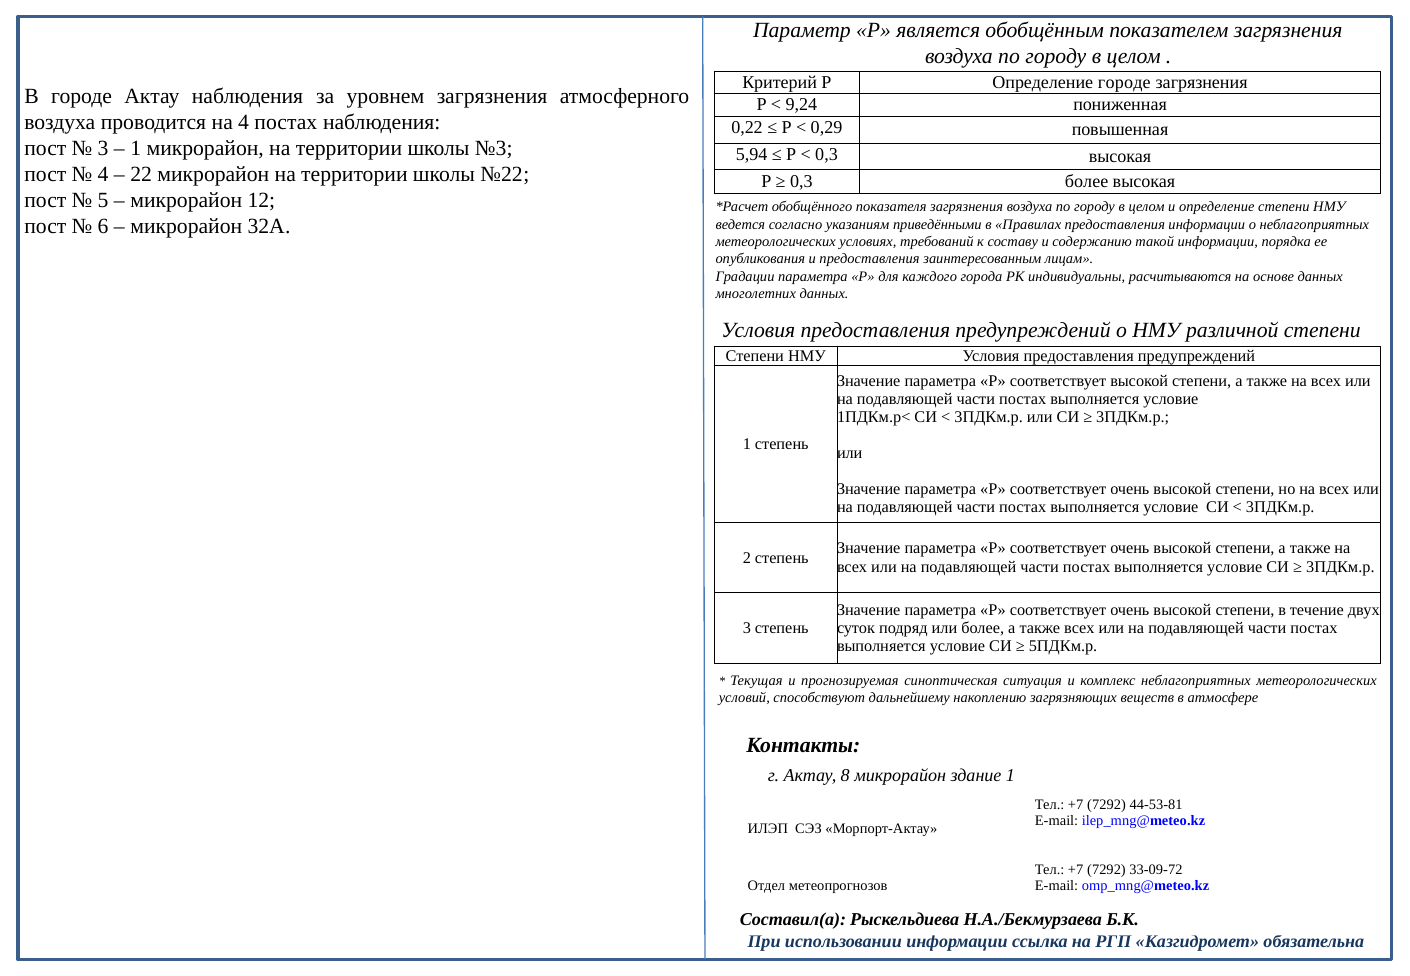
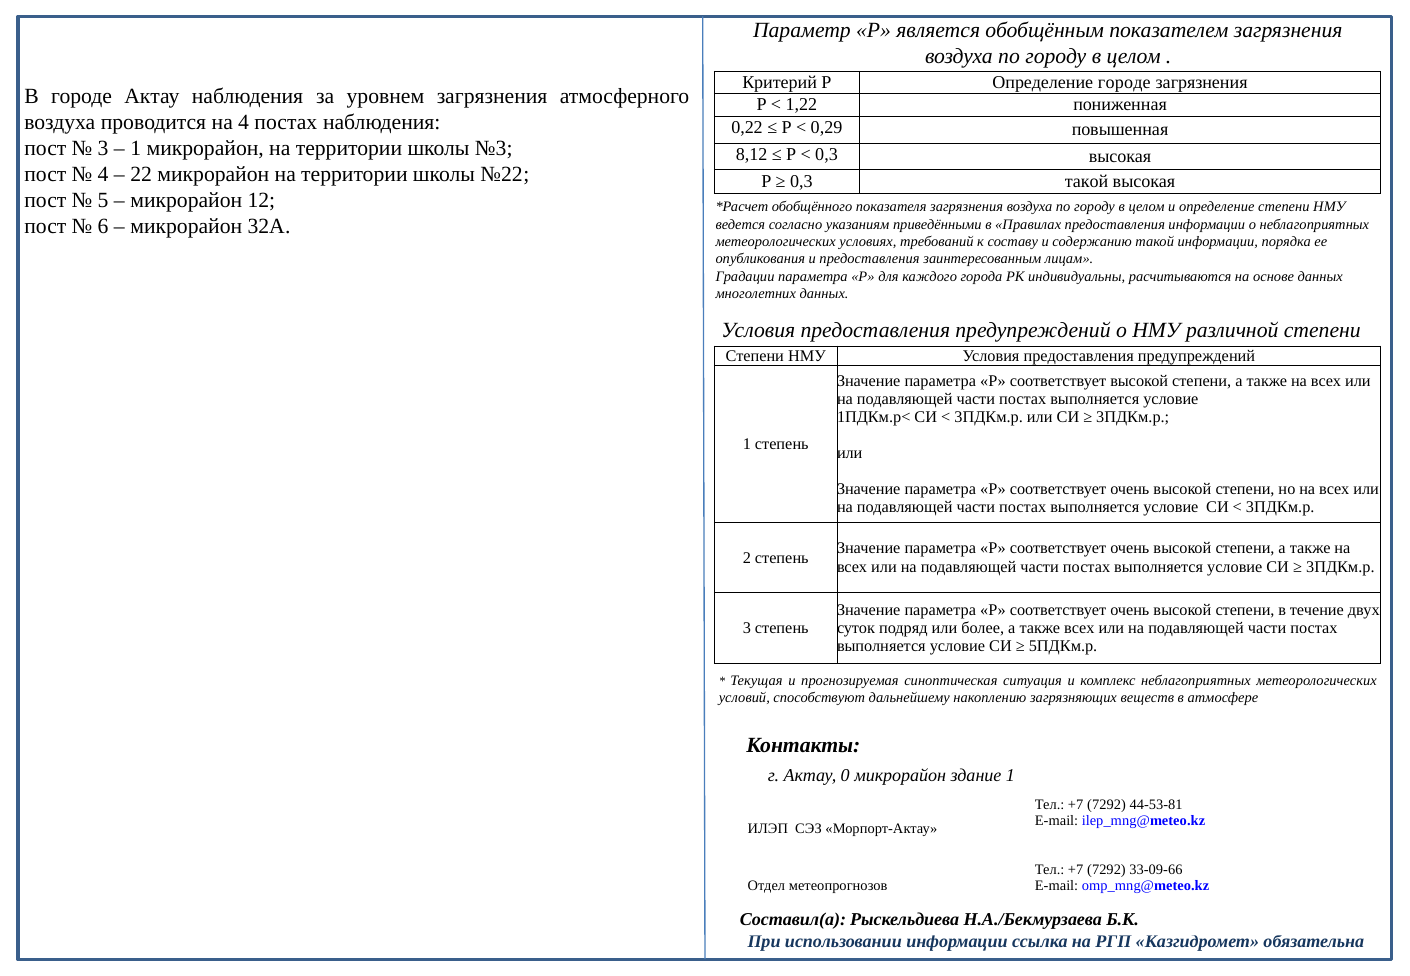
9,24: 9,24 -> 1,22 (801, 105)
5,94: 5,94 -> 8,12 (752, 155)
0,3 более: более -> такой (1087, 182)
8: 8 -> 0 (845, 776)
33-09-72: 33-09-72 -> 33-09-66 (1156, 870)
